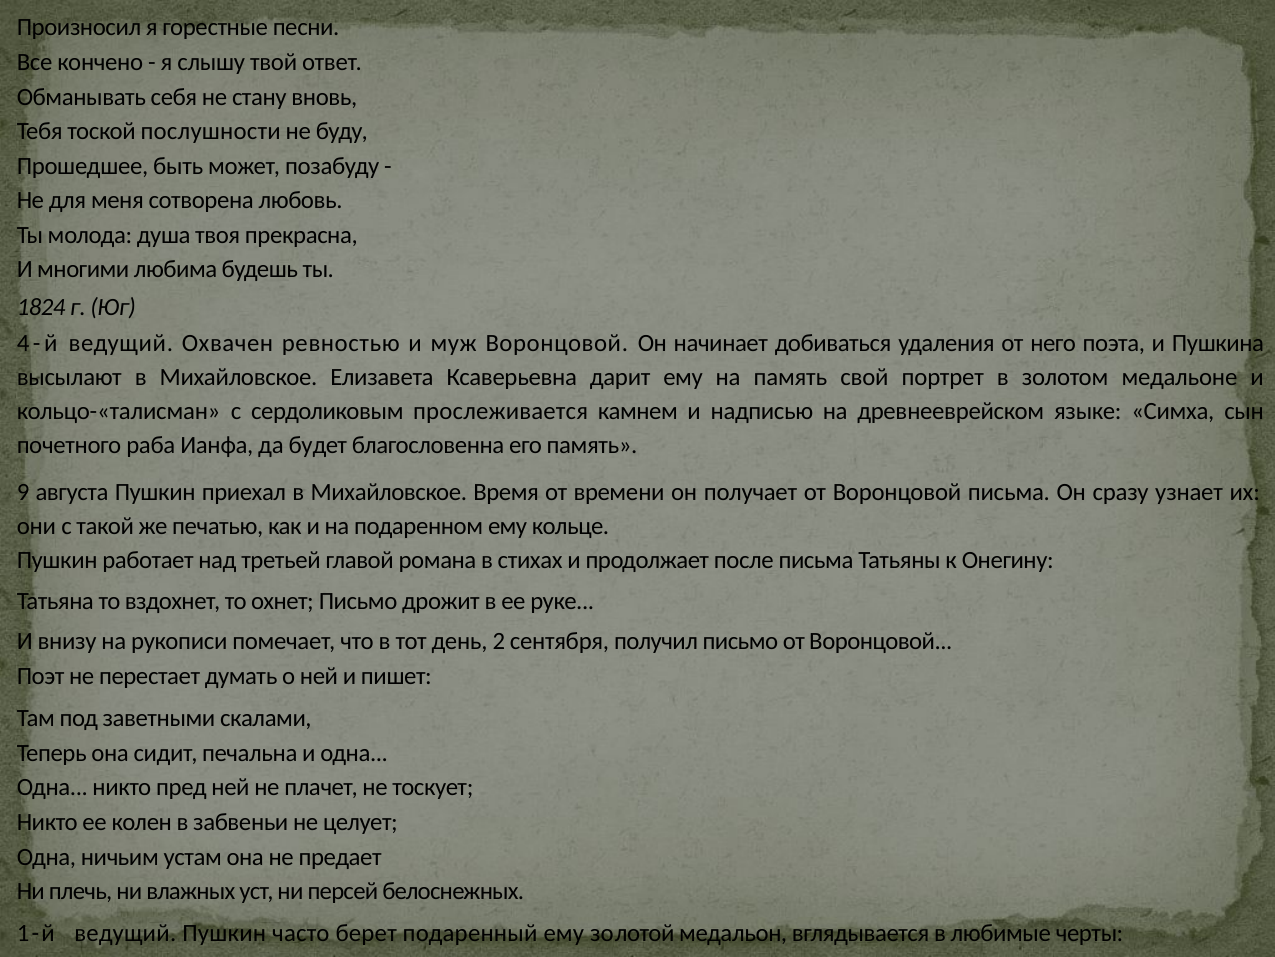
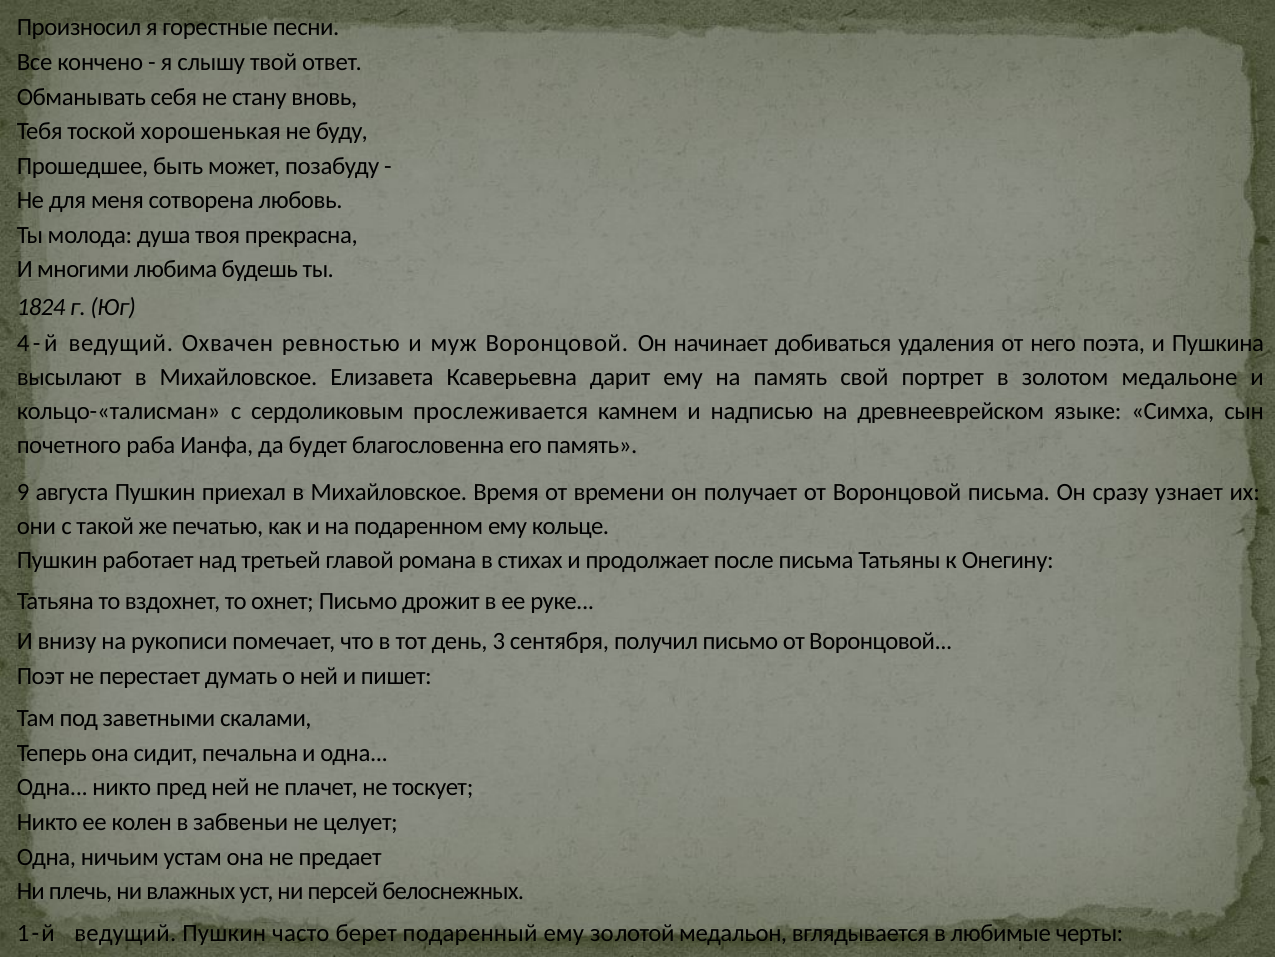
послушности: послушности -> хорошенькая (211, 132)
2: 2 -> 3 (499, 641)
